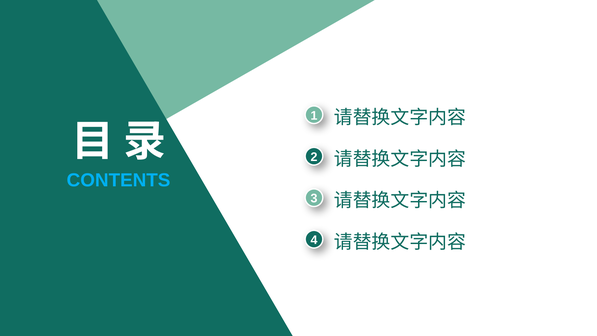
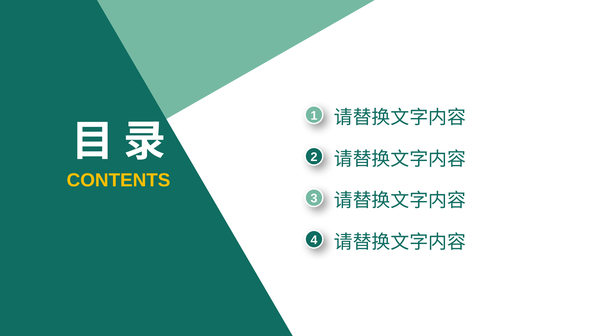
CONTENTS colour: light blue -> yellow (119, 180)
